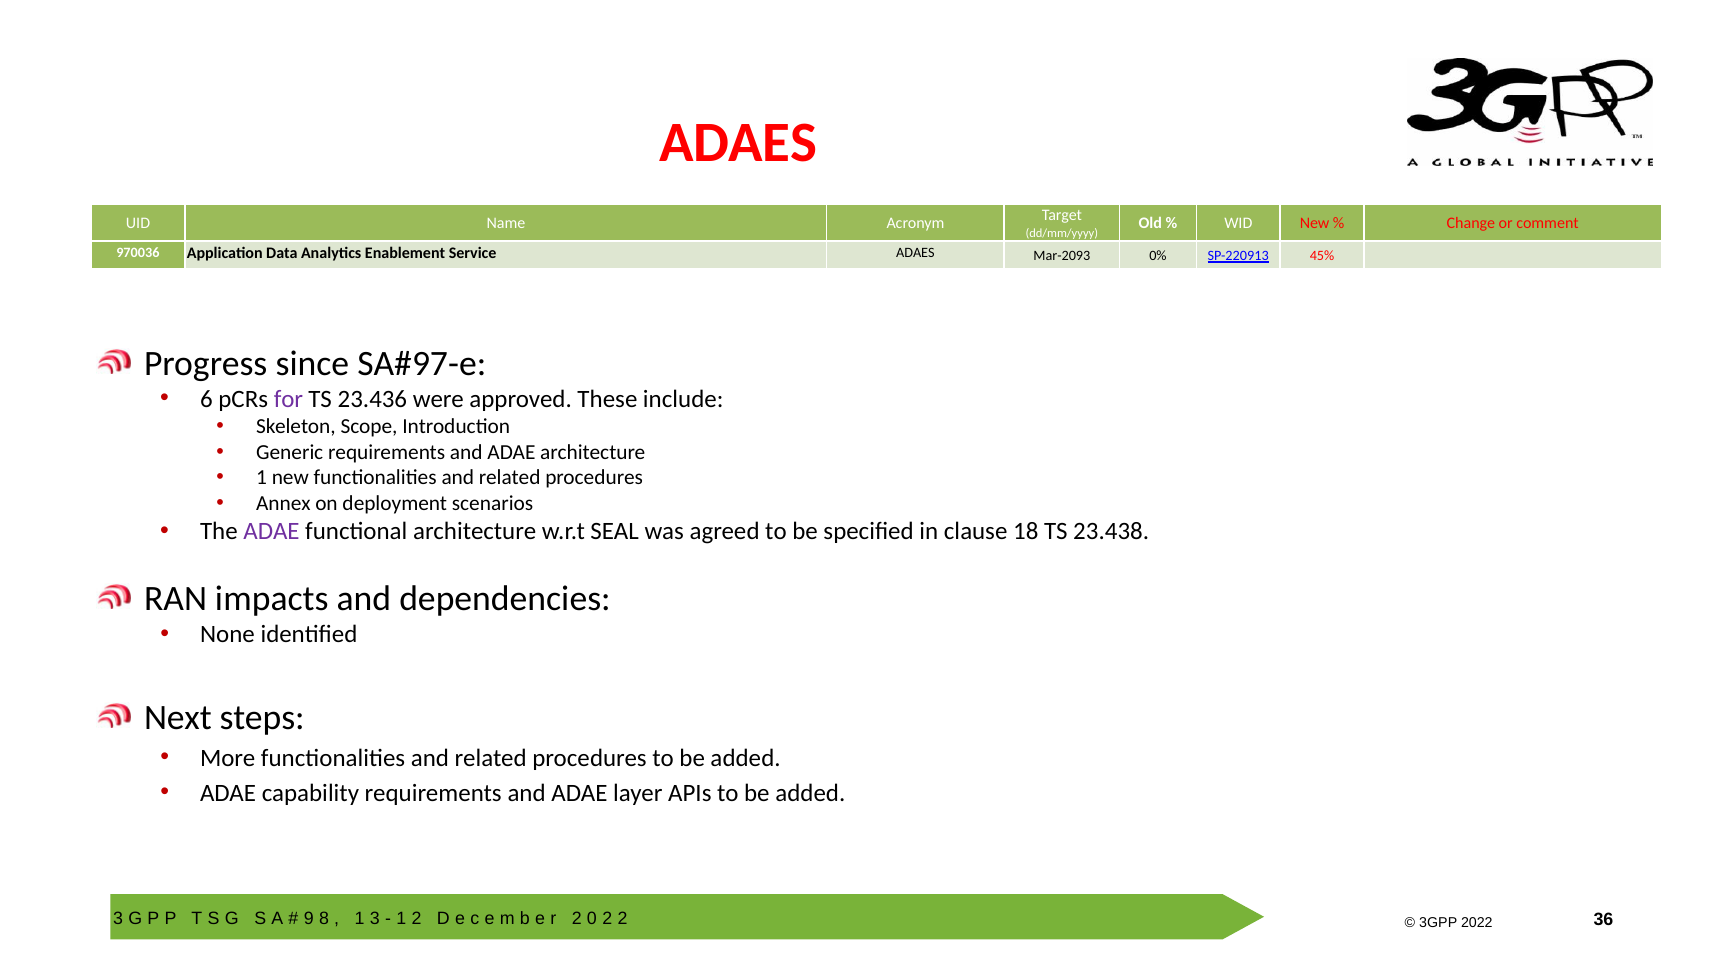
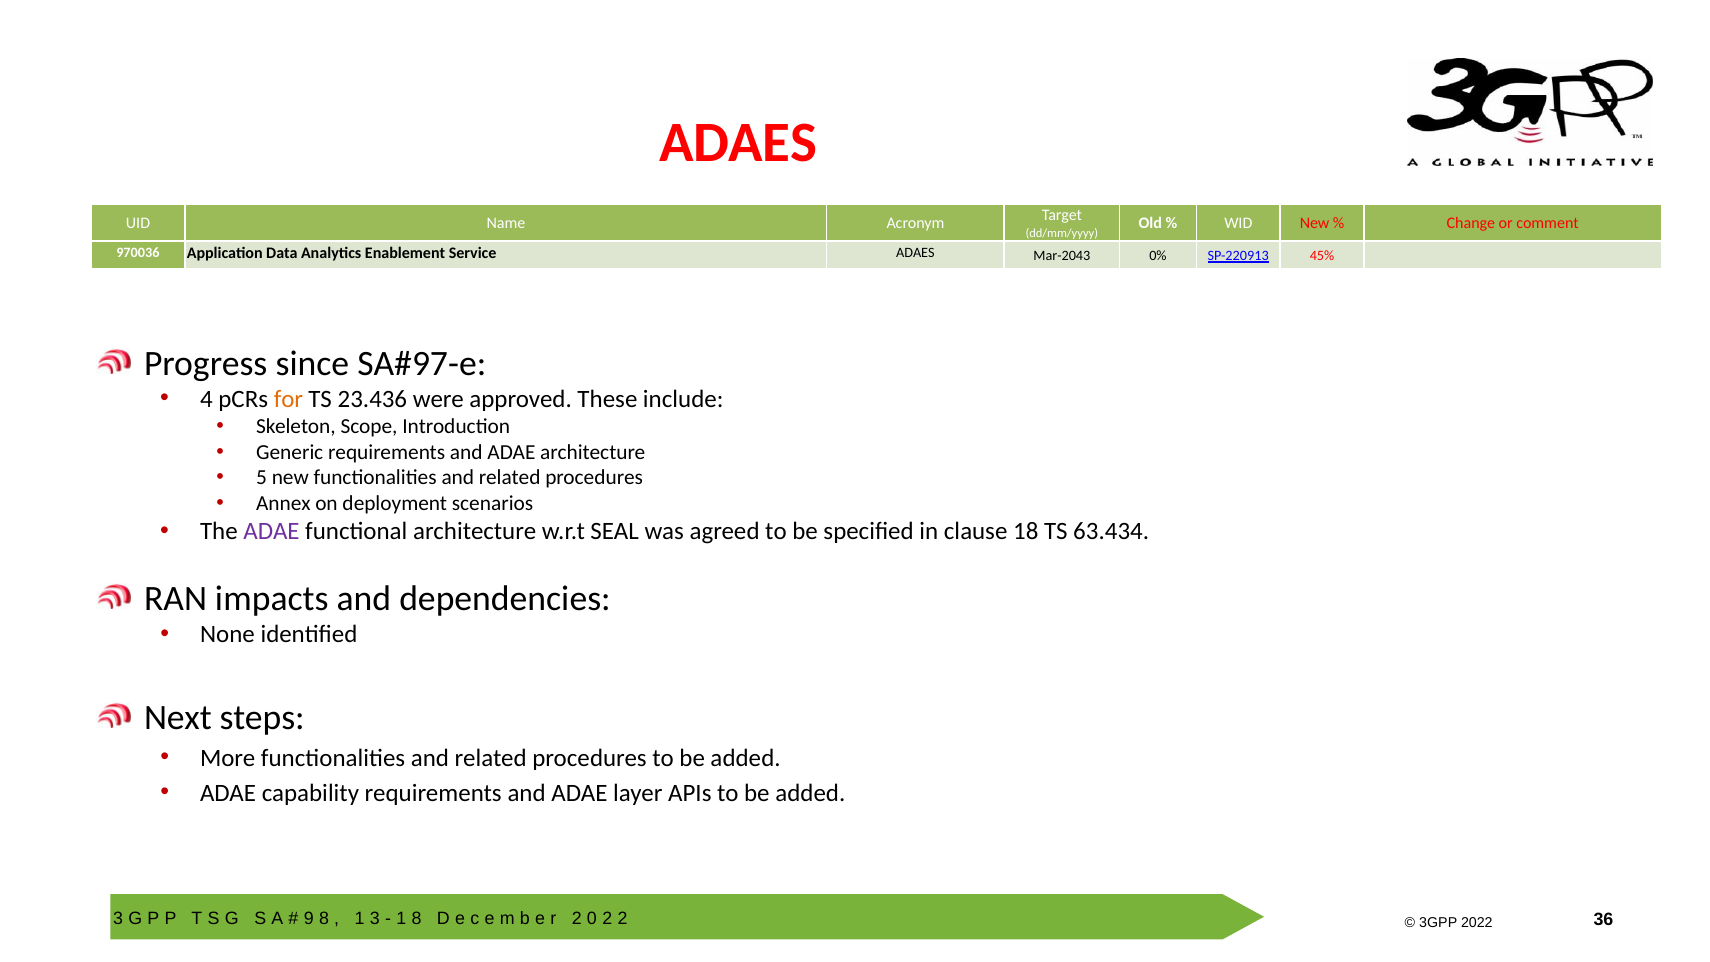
Mar-2093: Mar-2093 -> Mar-2043 (1062, 256)
6: 6 -> 4 (206, 399)
for colour: purple -> orange (288, 399)
1: 1 -> 5 (262, 478)
23.438: 23.438 -> 63.434 (1111, 532)
2: 2 -> 8 (416, 919)
